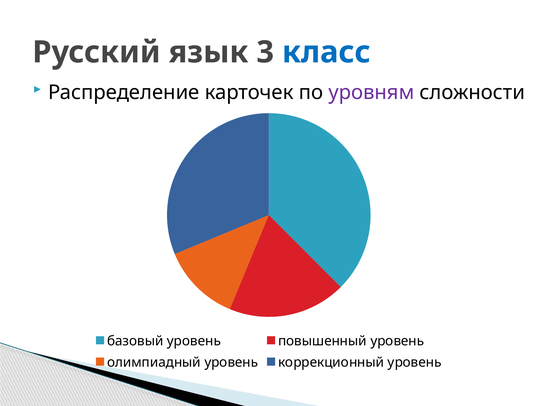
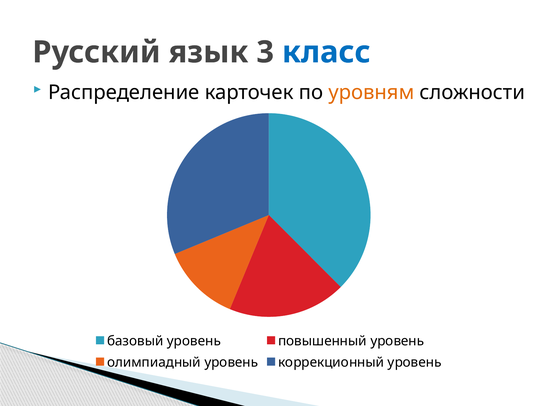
уровням colour: purple -> orange (371, 92)
